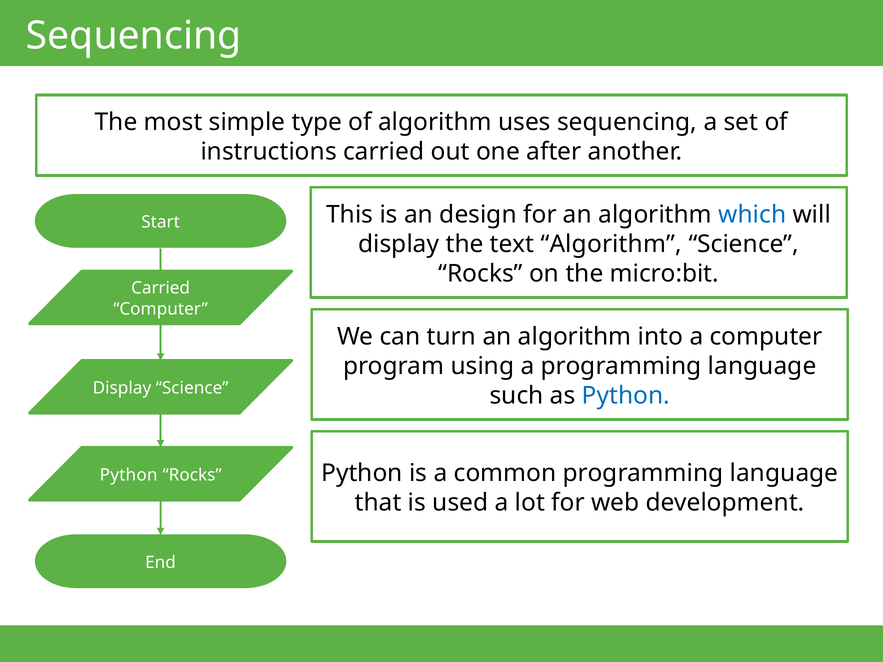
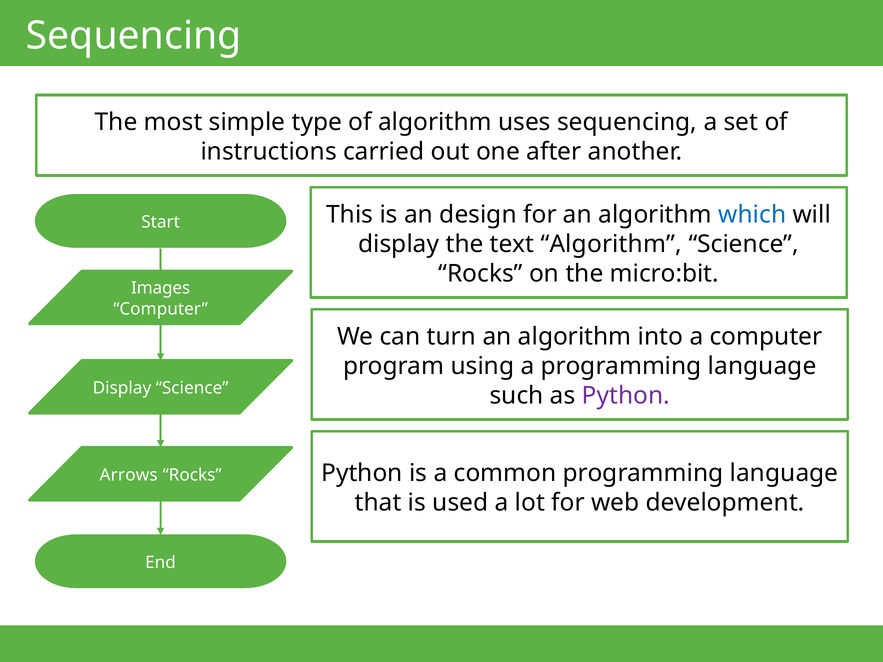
Carried: Carried -> Images (161, 288)
Python colour: blue -> purple (626, 396)
Python: Python -> Arrows (129, 475)
